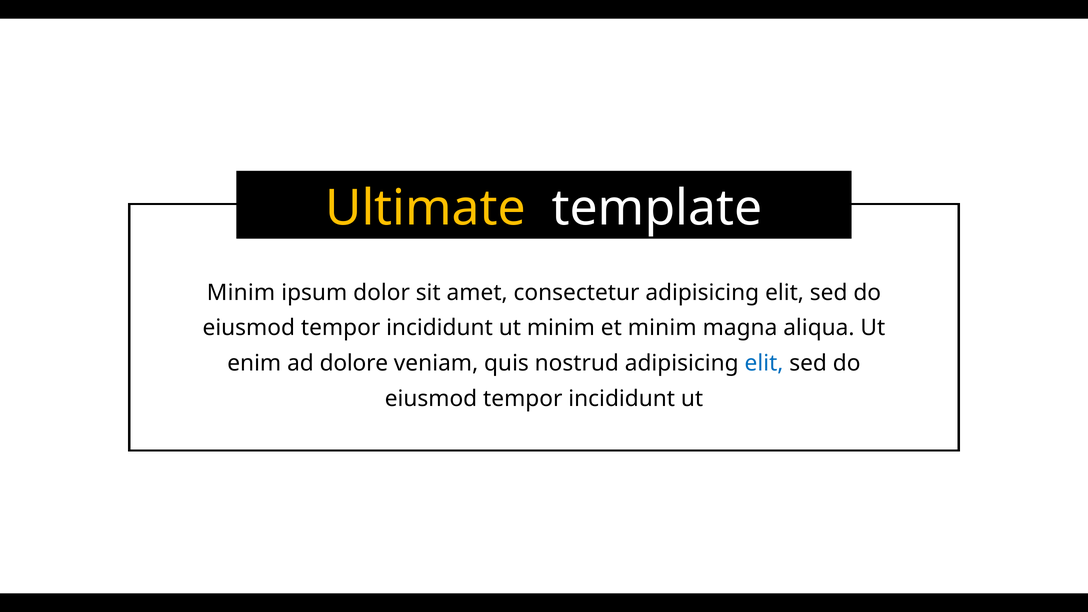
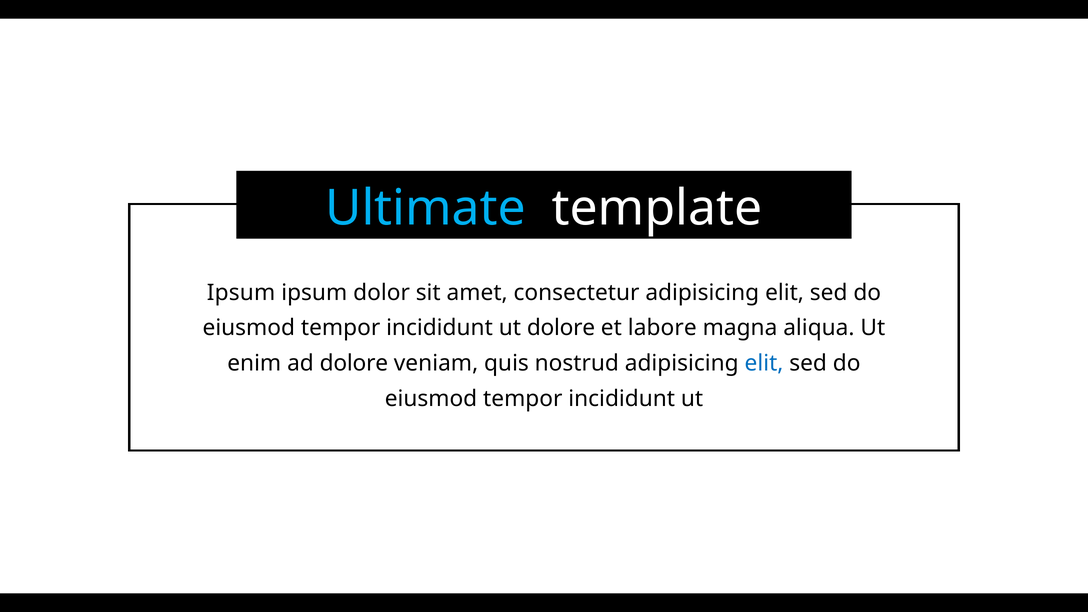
Ultimate colour: yellow -> light blue (426, 208)
Minim: Minim -> Ipsum (241, 293)
ut minim: minim -> dolore (561, 328)
et minim: minim -> labore (662, 328)
